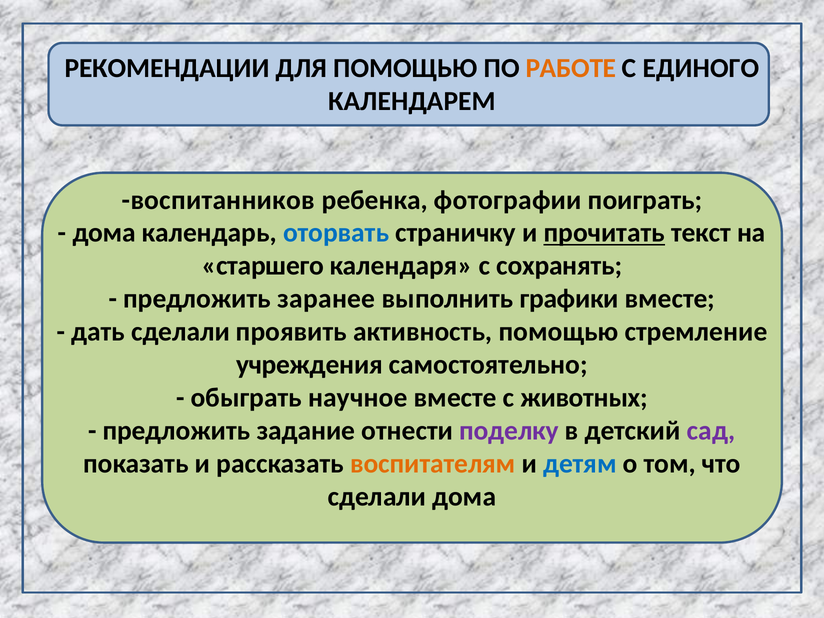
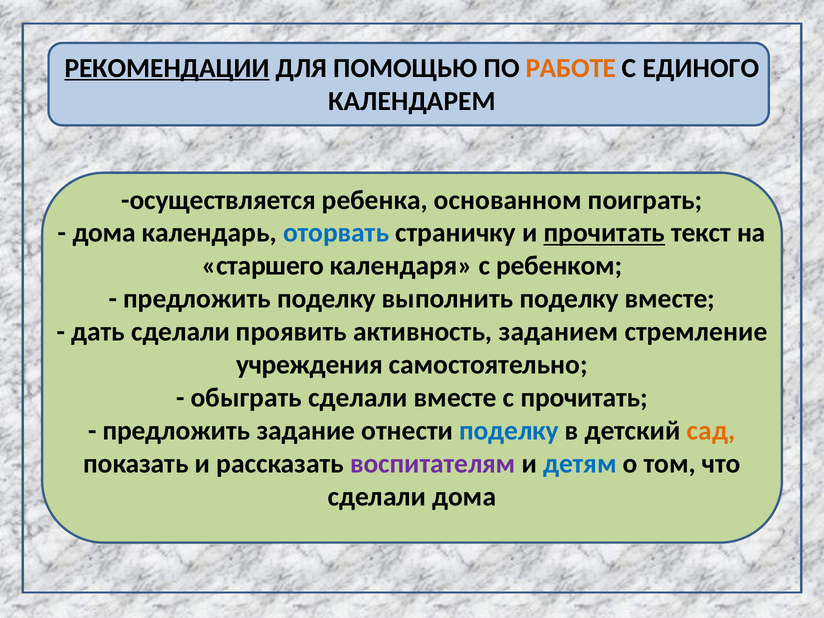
РЕКОМЕНДАЦИИ underline: none -> present (167, 68)
воспитанников: воспитанников -> осуществляется (219, 200)
фотографии: фотографии -> основанном (508, 200)
сохранять: сохранять -> ребенком (559, 266)
предложить заранее: заранее -> поделку (327, 299)
выполнить графики: графики -> поделку (569, 299)
активность помощью: помощью -> заданием (559, 332)
обыграть научное: научное -> сделали (358, 398)
с животных: животных -> прочитать (584, 398)
поделку colour: purple -> blue (509, 431)
сад colour: purple -> orange (711, 431)
воспитателям colour: orange -> purple (433, 464)
